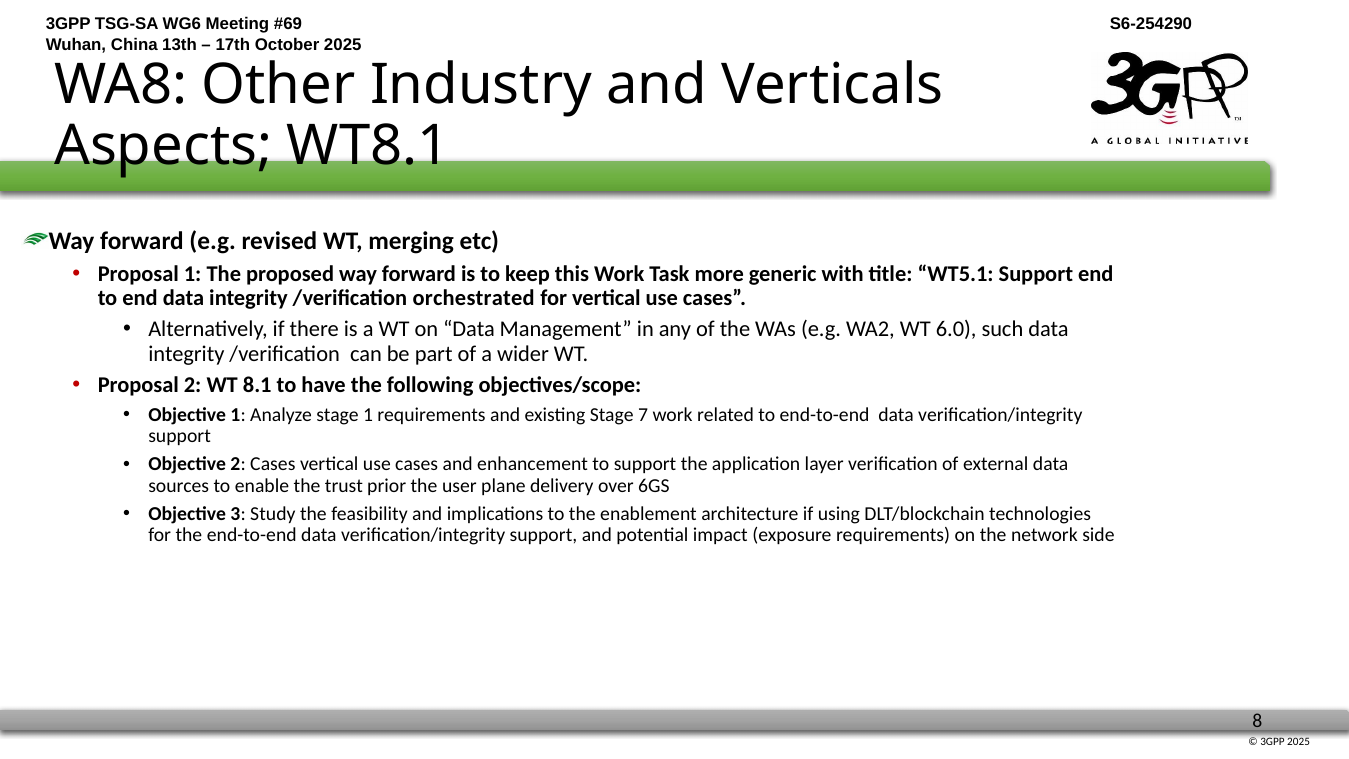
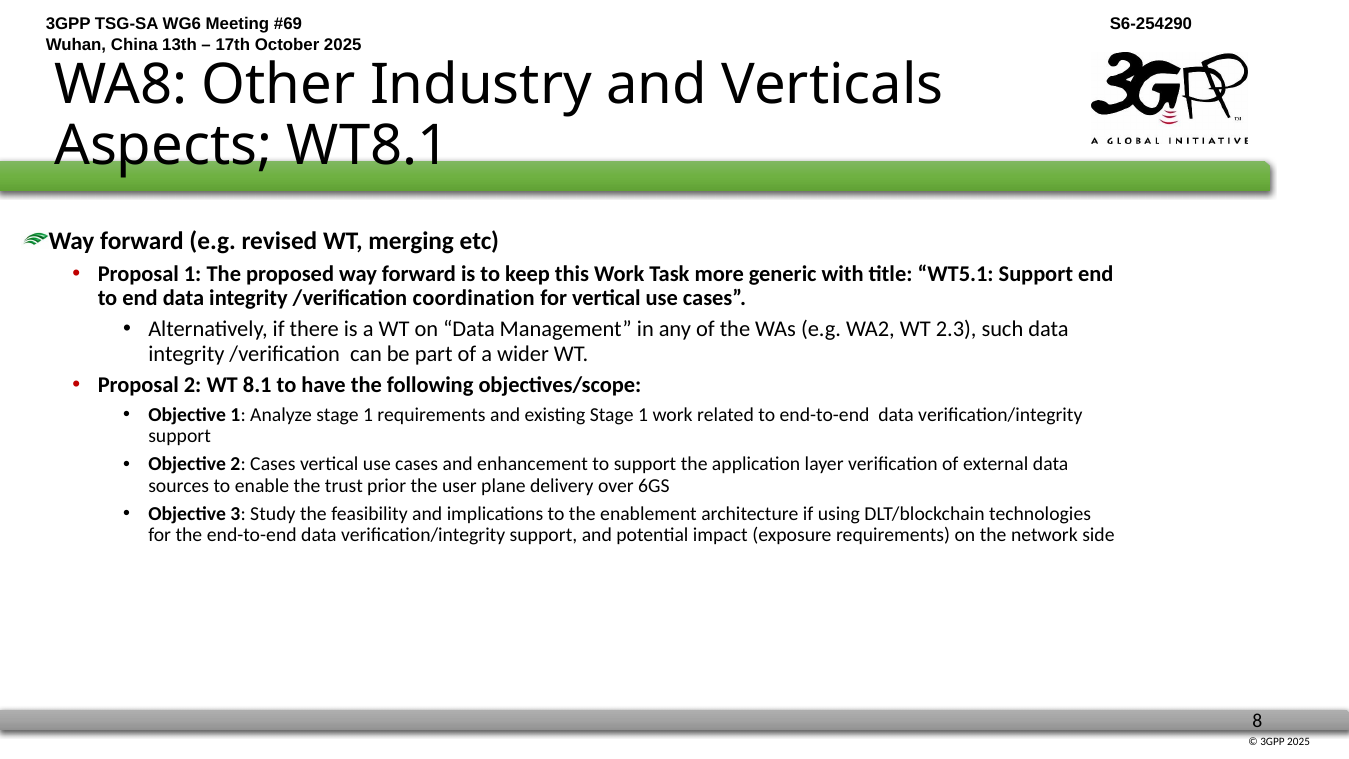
orchestrated: orchestrated -> coordination (474, 298)
6.0: 6.0 -> 2.3 (956, 329)
existing Stage 7: 7 -> 1 (643, 415)
